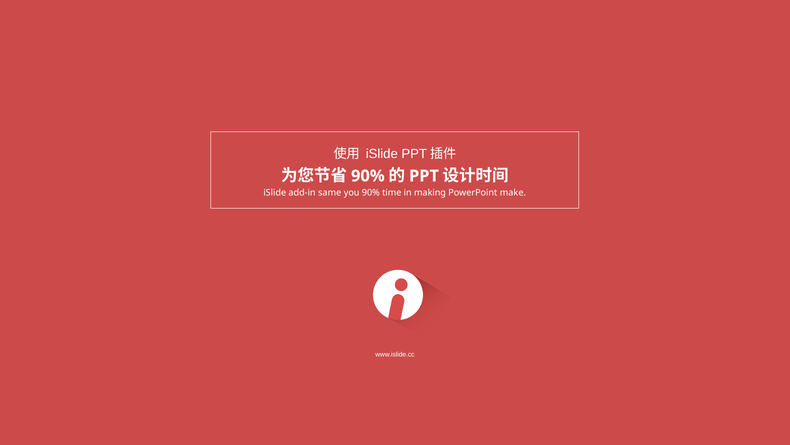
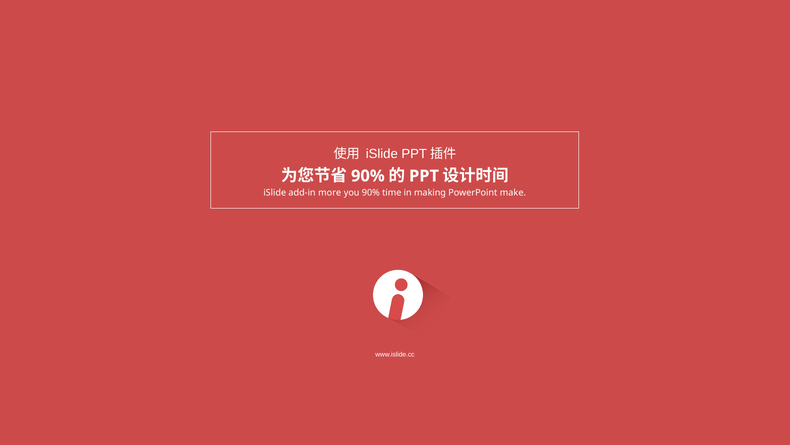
same: same -> more (330, 193)
